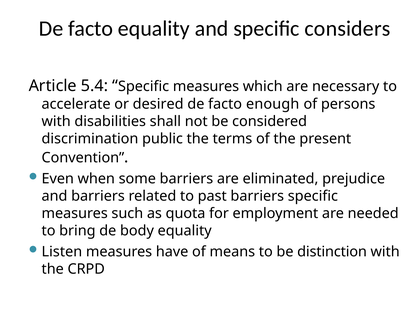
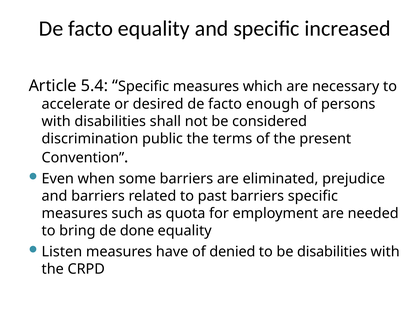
considers: considers -> increased (348, 29)
body: body -> done (137, 231)
means: means -> denied (232, 252)
be distinction: distinction -> disabilities (332, 252)
